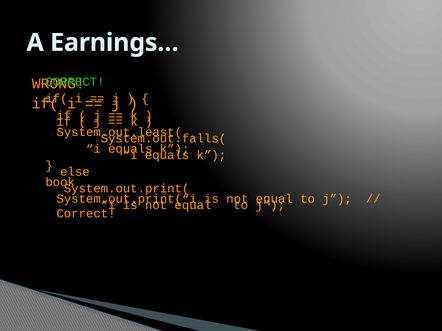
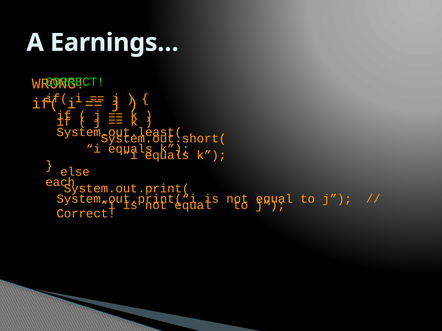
System.out.falls(: System.out.falls( -> System.out.short( (163, 139)
book: book -> each (60, 182)
